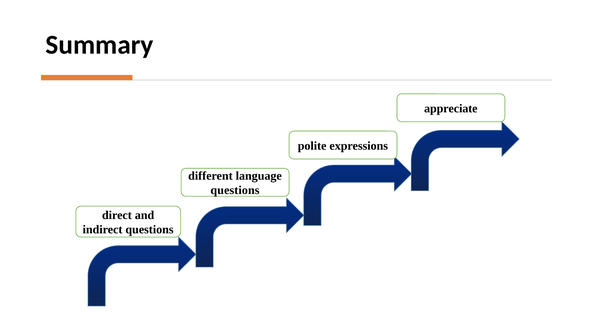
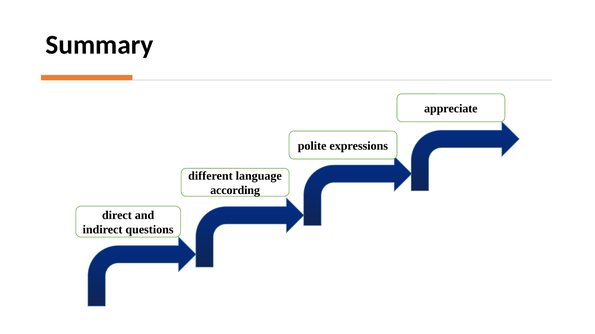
questions: questions -> according (235, 191)
